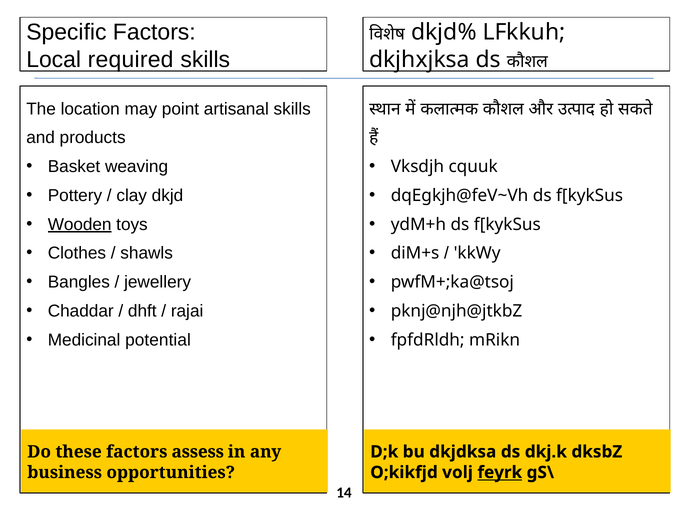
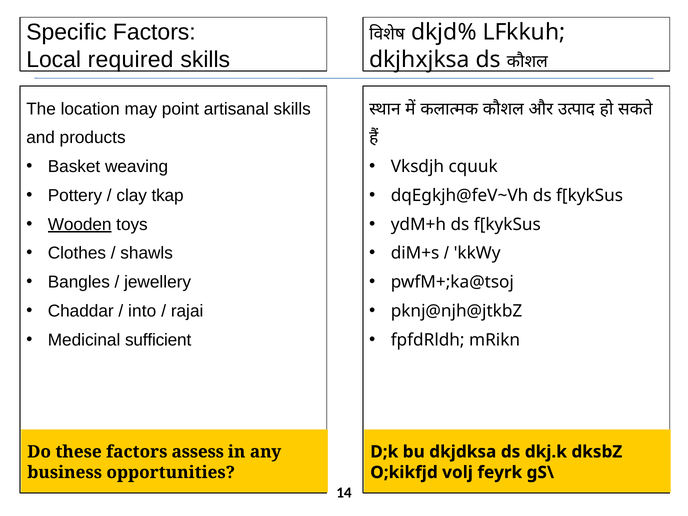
dkjd: dkjd -> tkap (168, 195)
dhft: dhft -> into (142, 311)
potential: potential -> sufficient (158, 340)
feyrk underline: present -> none (500, 472)
